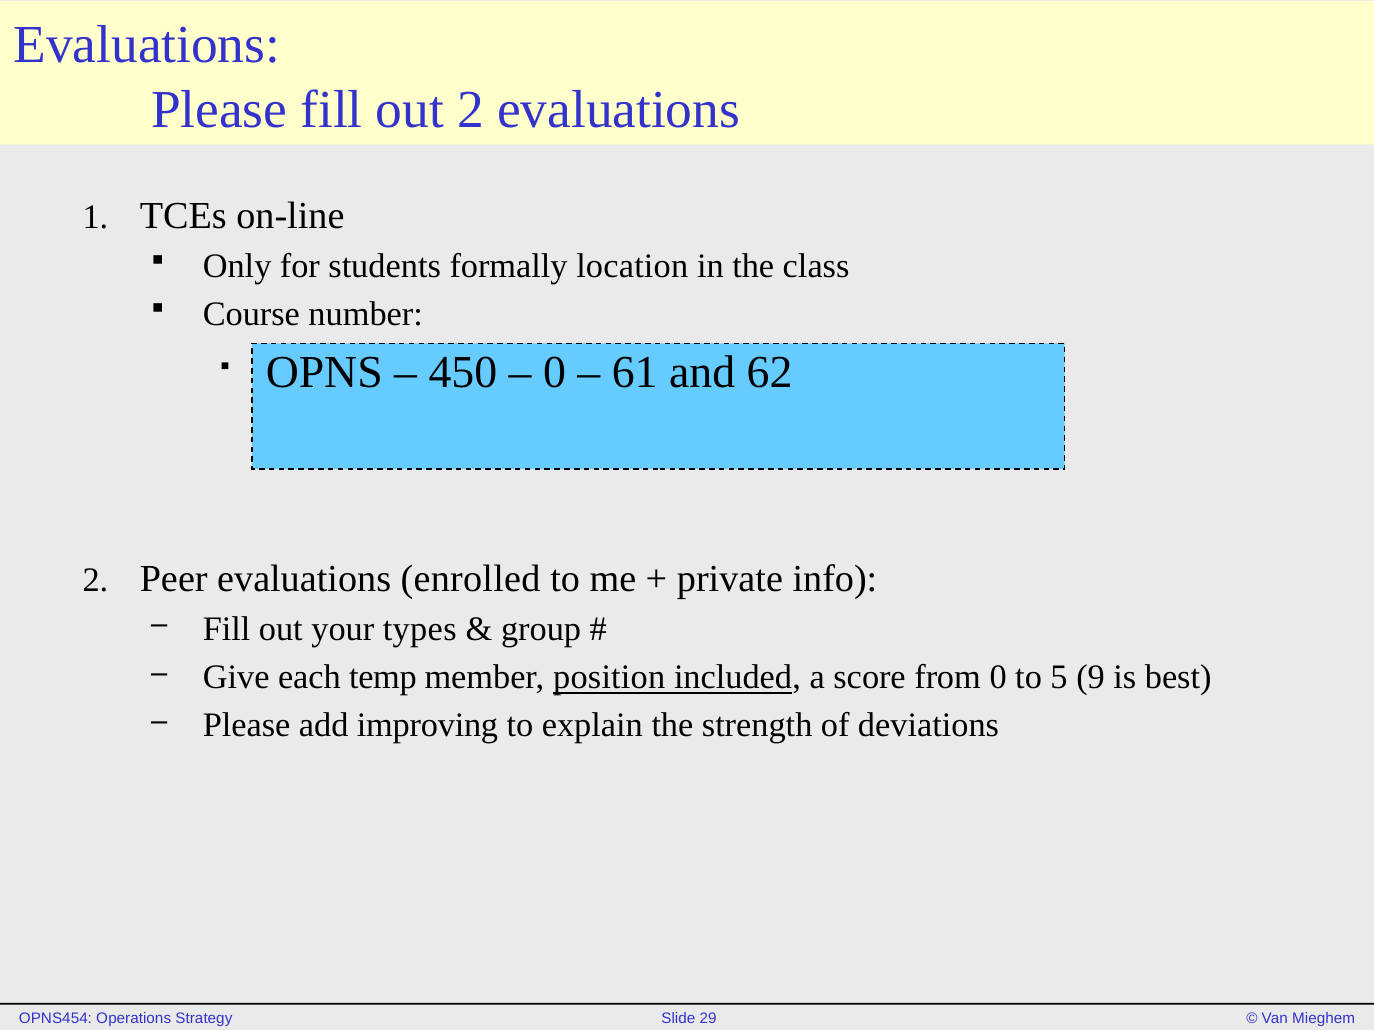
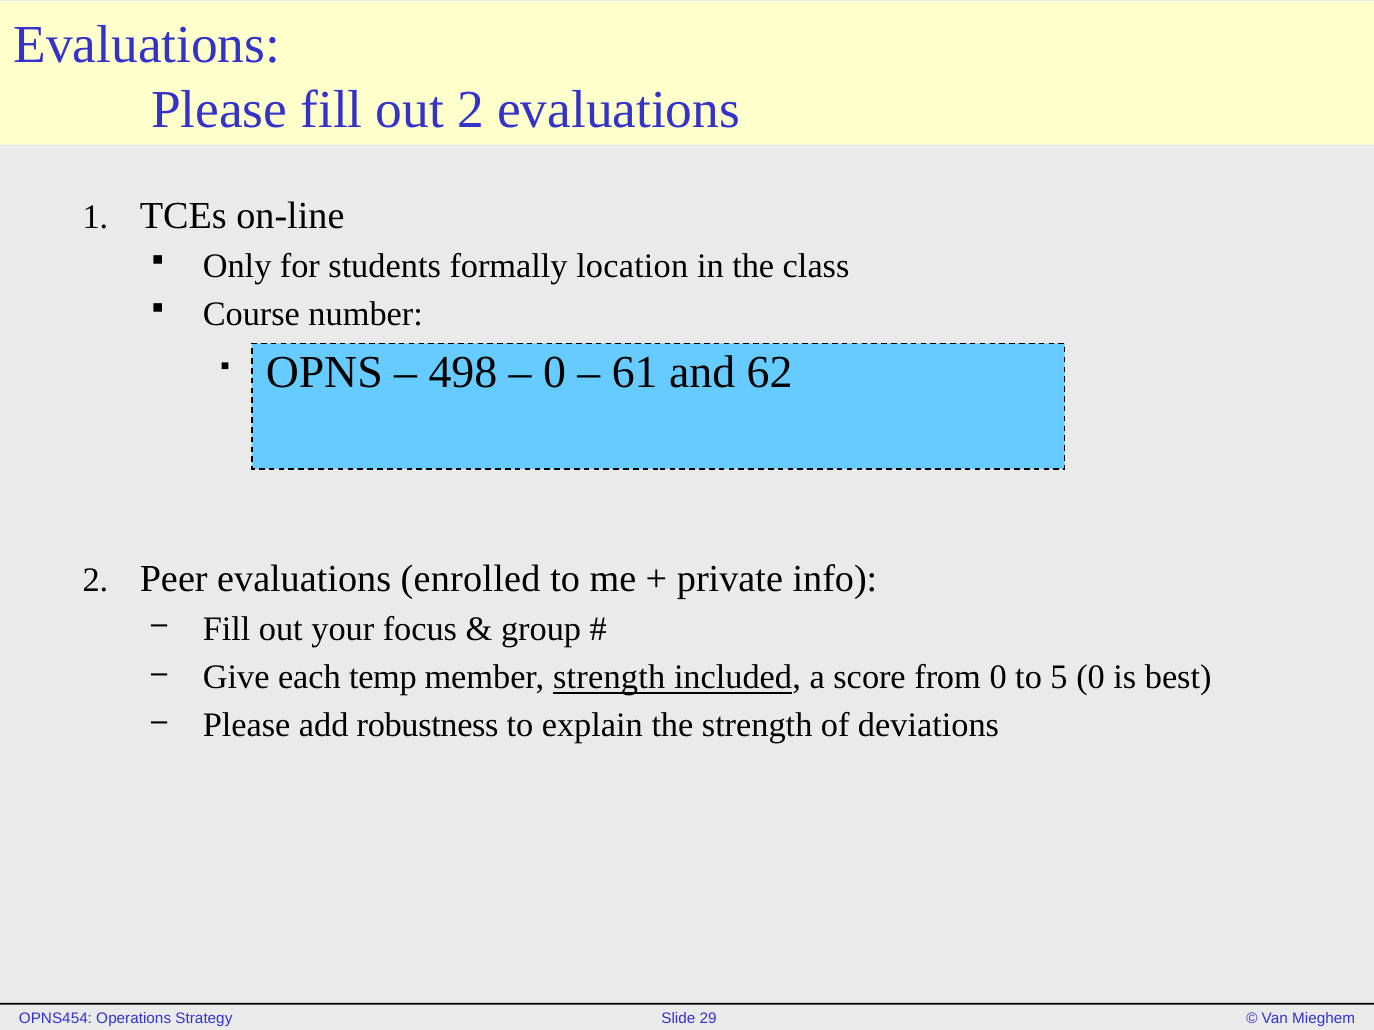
450: 450 -> 498 (463, 372)
types: types -> focus (420, 630)
member position: position -> strength (609, 678)
5 9: 9 -> 0 (1091, 678)
improving: improving -> robustness (428, 726)
